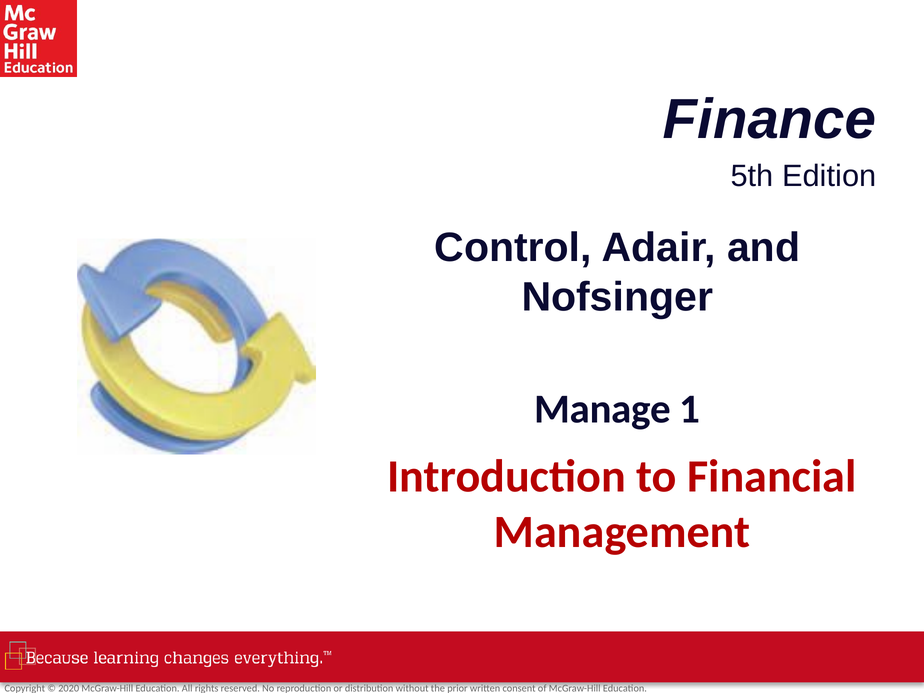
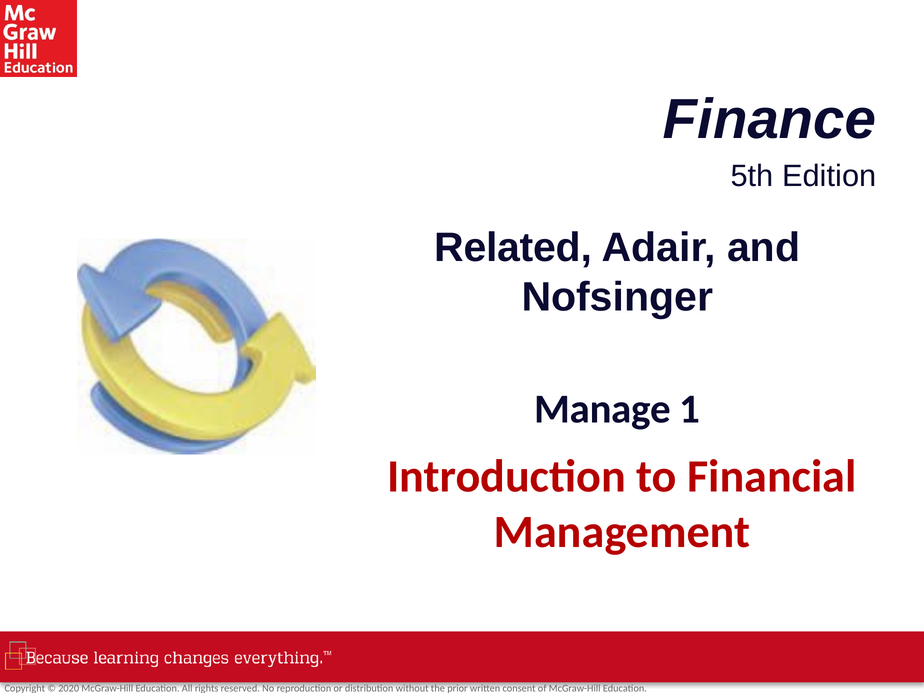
Control: Control -> Related (513, 248)
